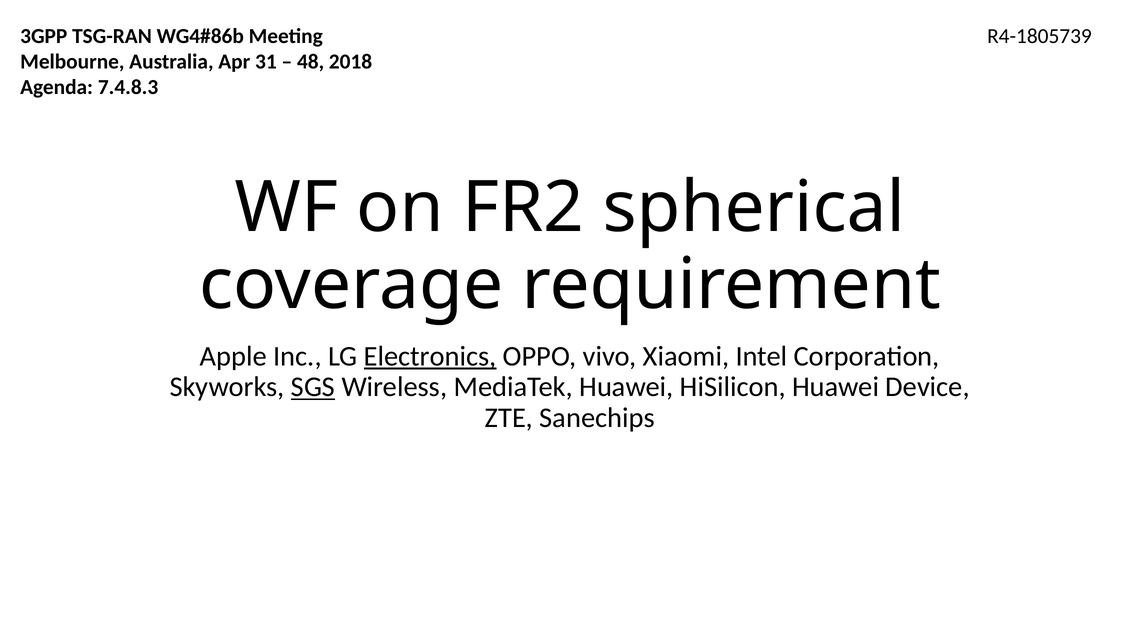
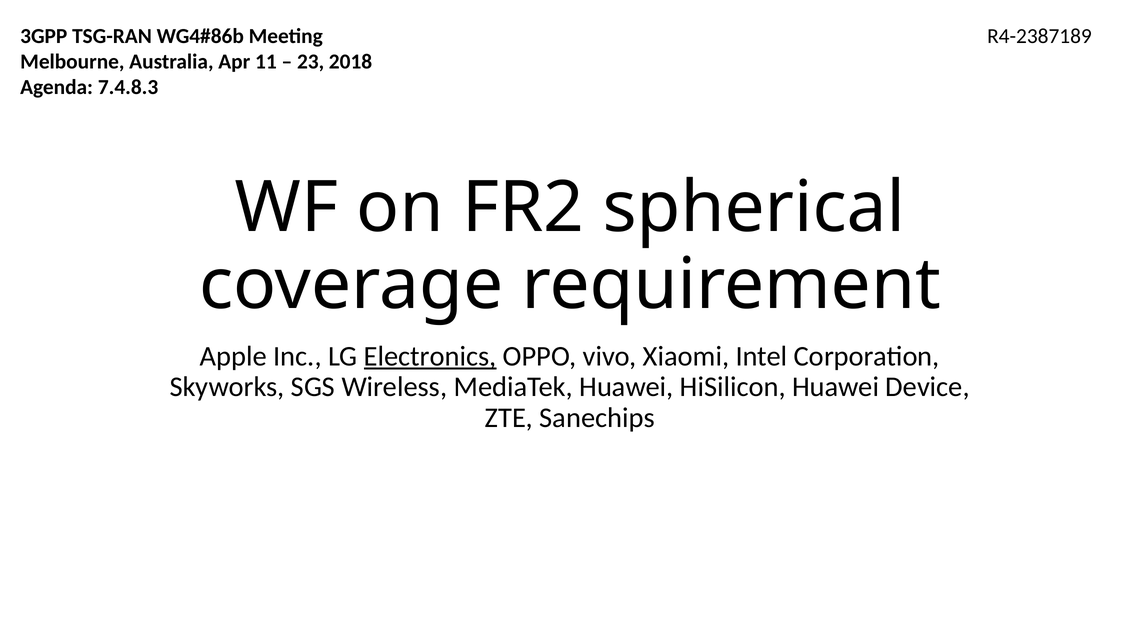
R4-1805739: R4-1805739 -> R4-2387189 (1039, 36)
31: 31 -> 11 (266, 62)
48: 48 -> 23 (311, 62)
SGS underline: present -> none (313, 387)
